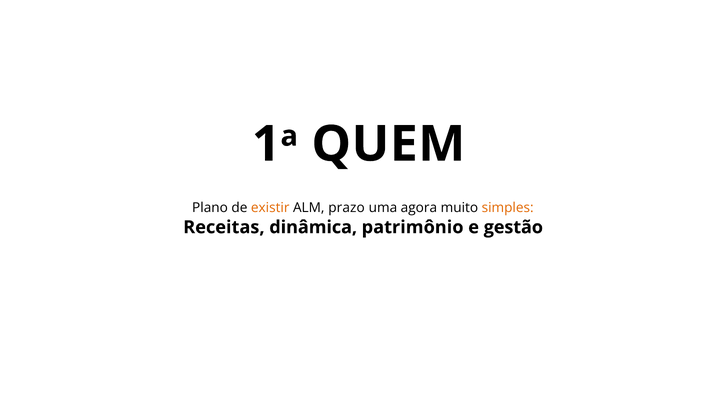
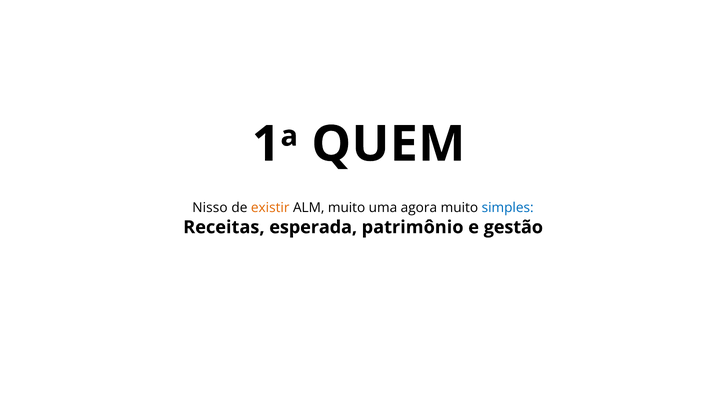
Plano: Plano -> Nisso (210, 208)
ALM prazo: prazo -> muito (347, 208)
simples colour: orange -> blue (508, 208)
dinâmica: dinâmica -> esperada (313, 227)
